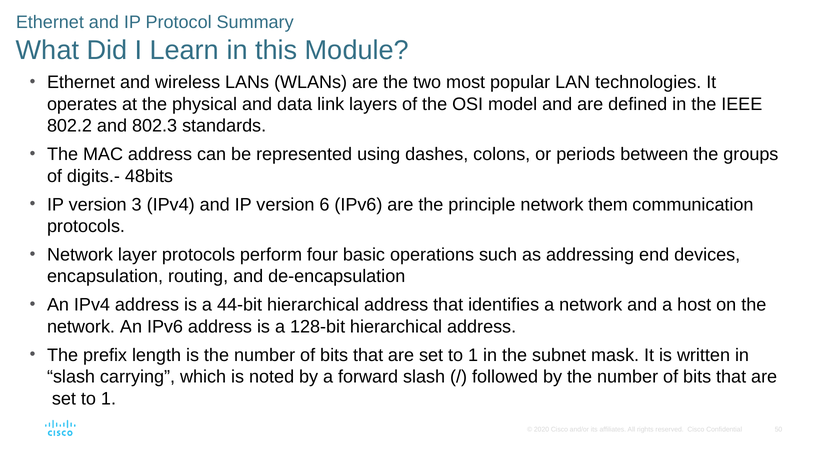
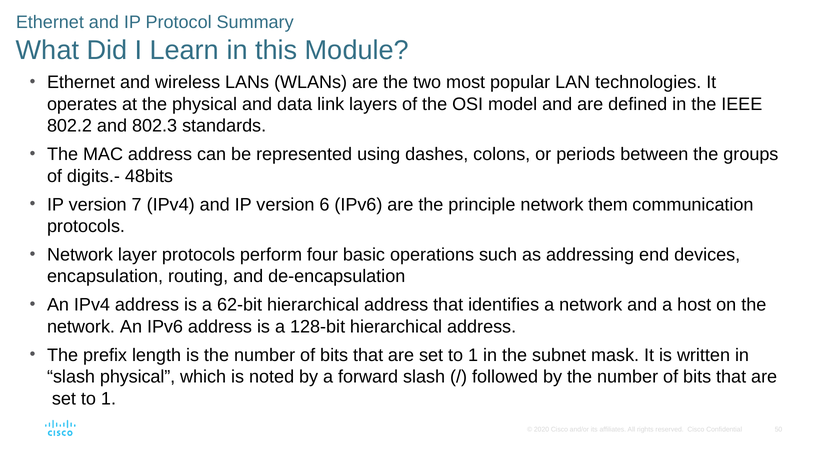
3: 3 -> 7 (137, 204)
44-bit: 44-bit -> 62-bit (240, 305)
slash carrying: carrying -> physical (138, 376)
